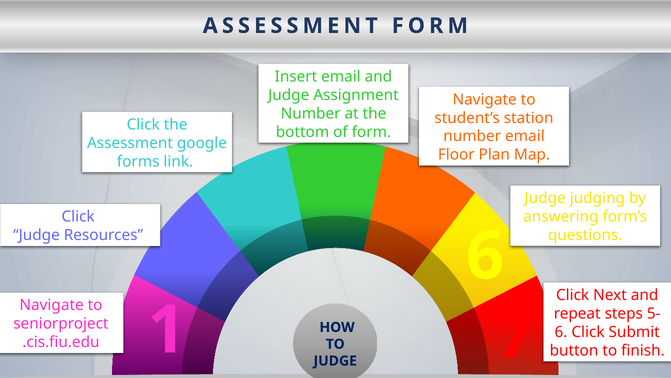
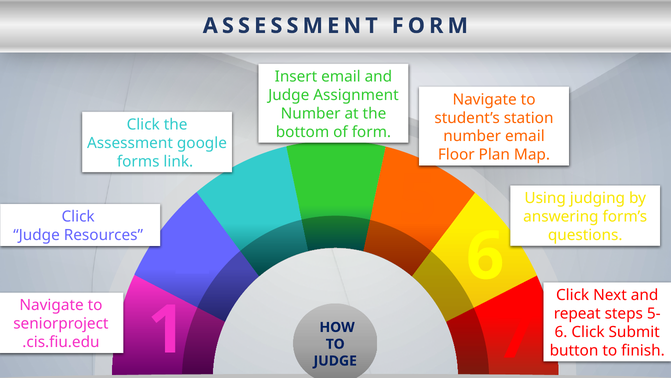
Judge: Judge -> Using (545, 198)
